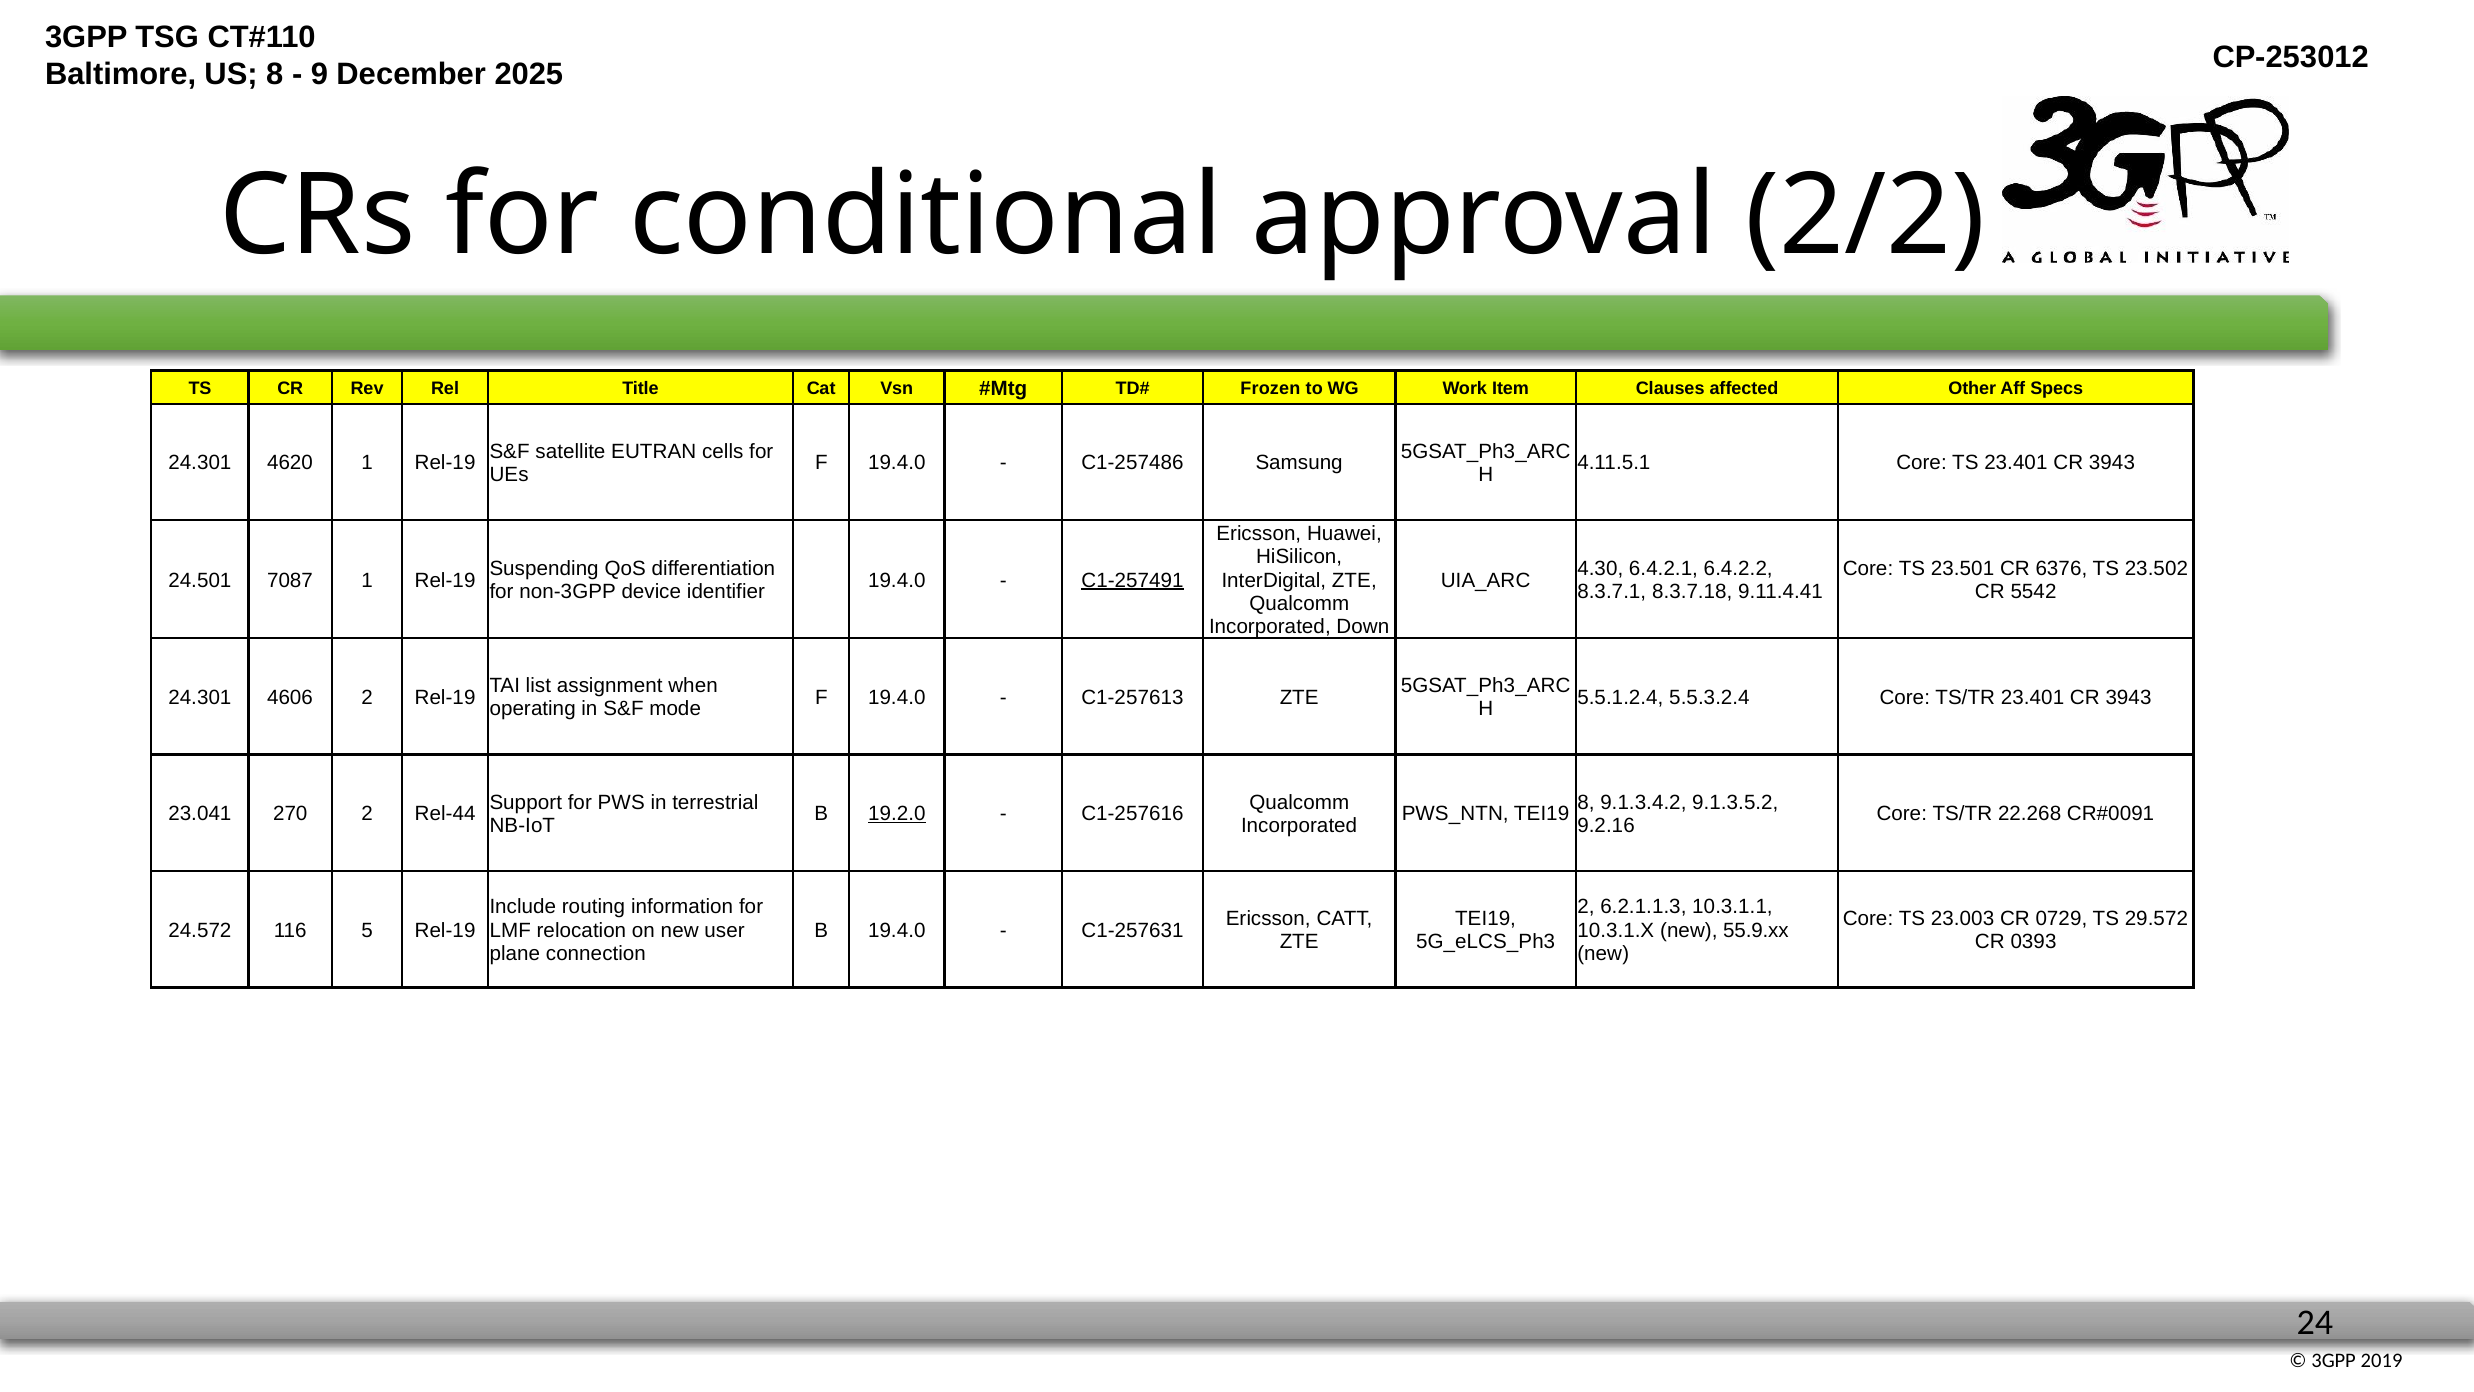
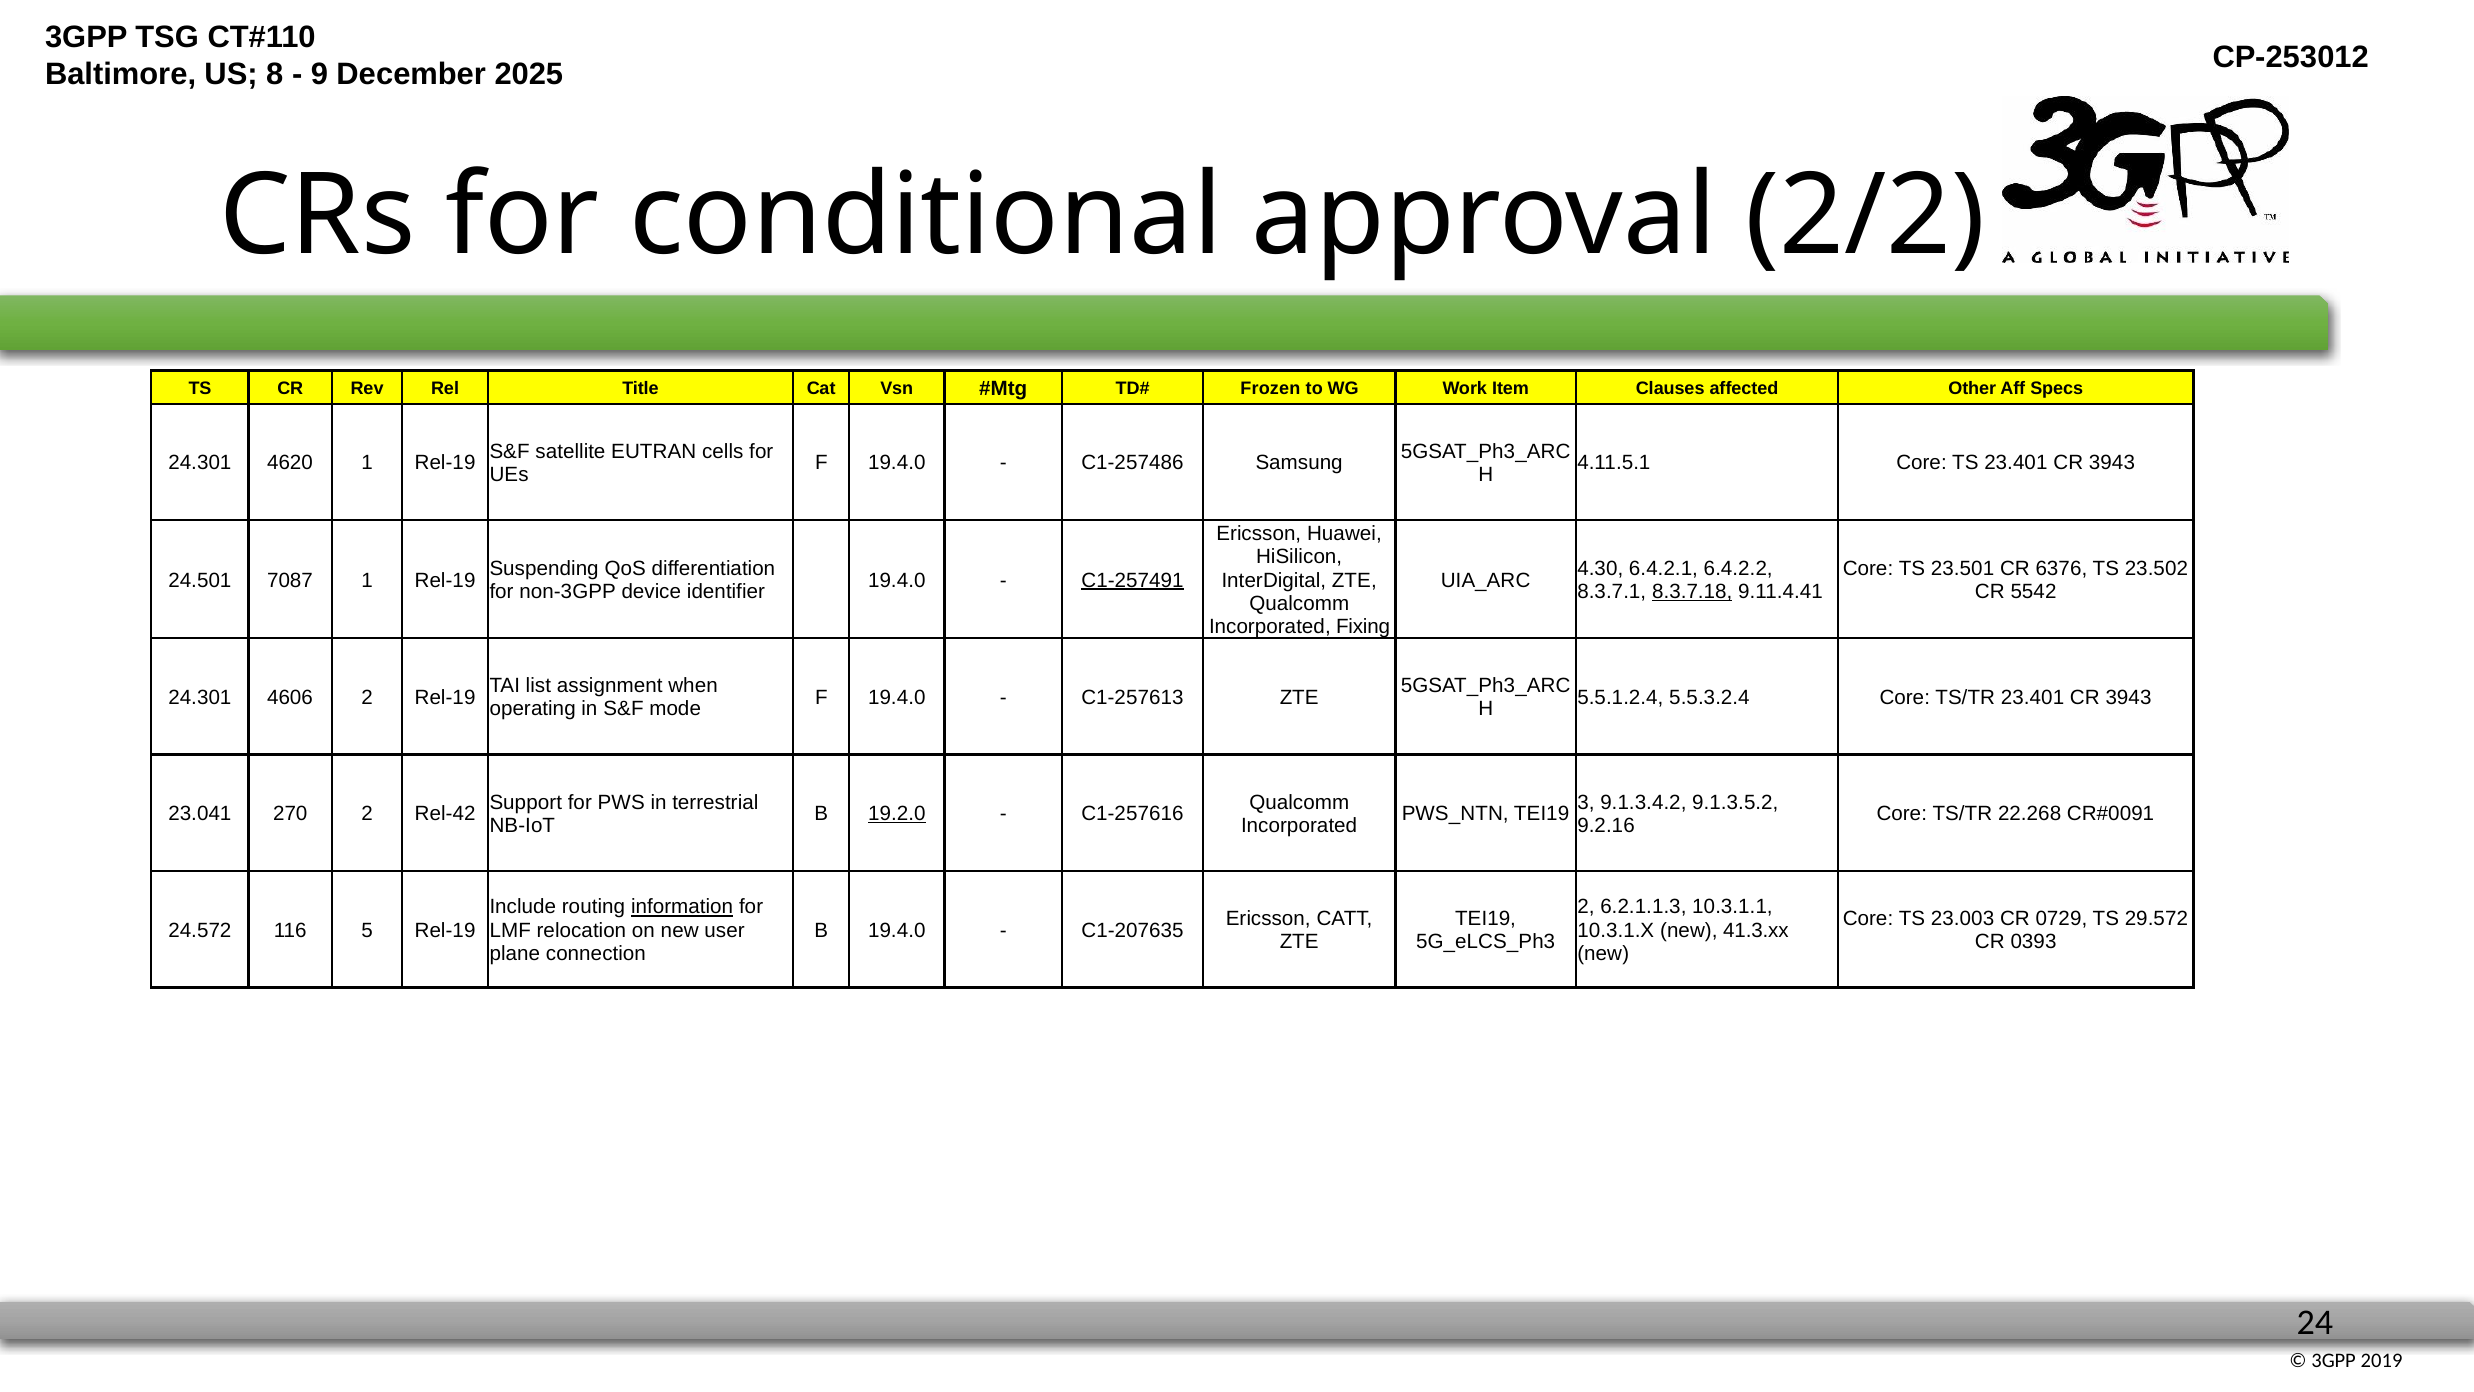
8.3.7.18 underline: none -> present (1692, 592)
Down: Down -> Fixing (1363, 627)
8: 8 -> 3 (1586, 802)
Rel-44: Rel-44 -> Rel-42 (445, 814)
information underline: none -> present (682, 907)
C1-257631: C1-257631 -> C1-207635 (1132, 930)
55.9.xx: 55.9.xx -> 41.3.xx (1756, 930)
